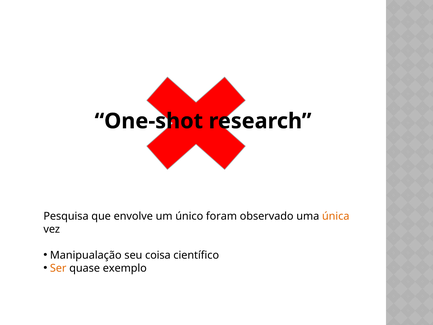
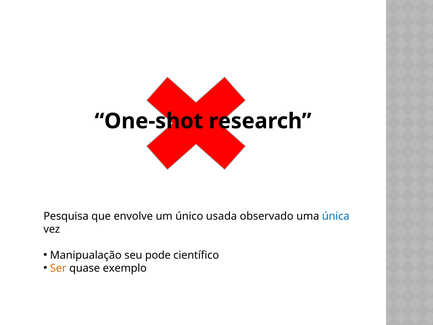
foram: foram -> usada (221, 216)
única colour: orange -> blue (336, 216)
coisa: coisa -> pode (158, 255)
